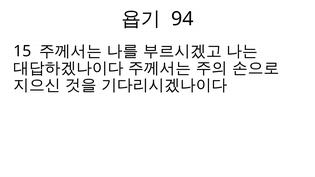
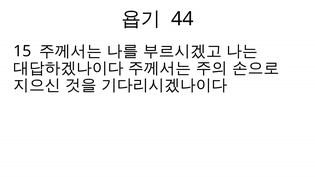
94: 94 -> 44 (182, 19)
